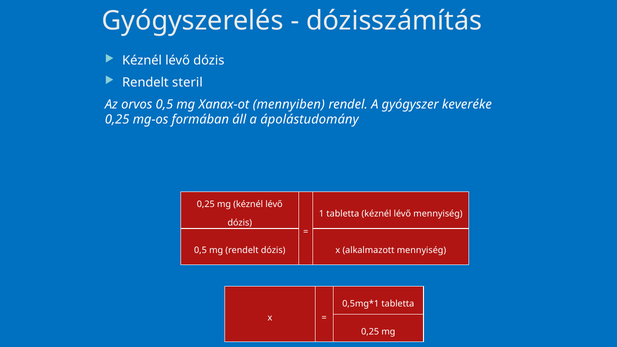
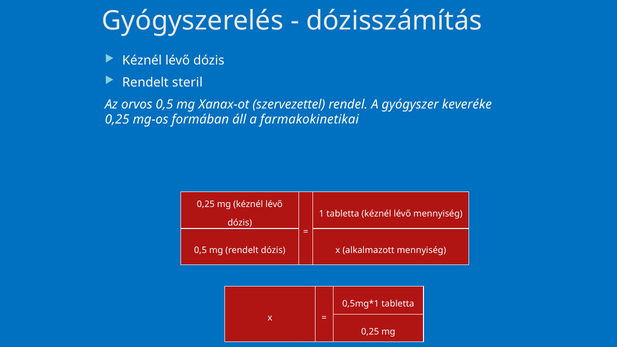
mennyiben: mennyiben -> szervezettel (289, 104)
ápolástudomány: ápolástudomány -> farmakokinetikai (310, 120)
